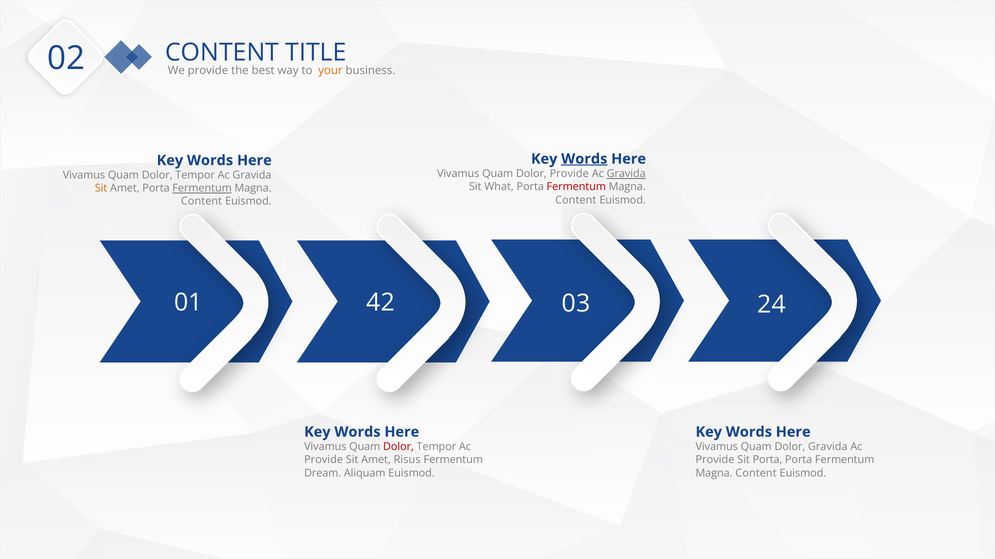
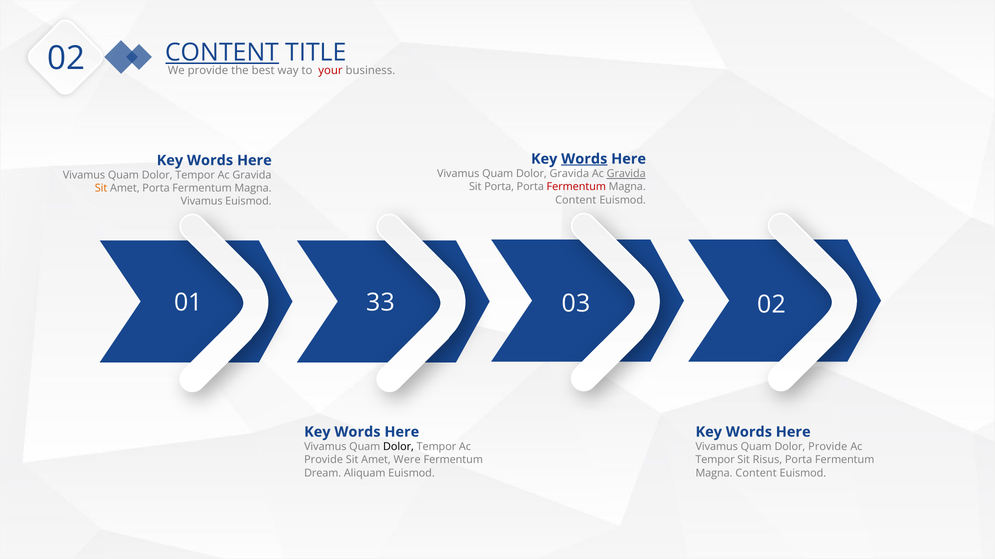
CONTENT underline: none -> present (222, 52)
your colour: orange -> red (330, 70)
Dolor Provide: Provide -> Gravida (569, 174)
Sit What: What -> Porta (499, 187)
Fermentum underline: present -> none (202, 189)
Content: Content -> Vivamus (202, 202)
42: 42 -> 33 (381, 303)
03 24: 24 -> 02 (772, 305)
Dolor colour: red -> black (398, 447)
Dolor Gravida: Gravida -> Provide (828, 447)
Risus: Risus -> Were (407, 460)
Provide: Provide -> Tempor (715, 460)
Sit Porta: Porta -> Risus (767, 460)
